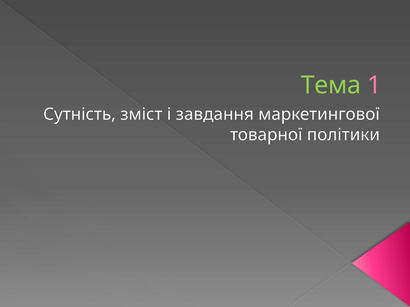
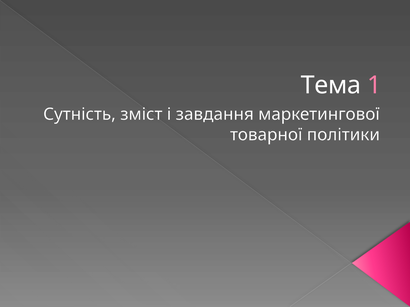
Тема colour: light green -> white (331, 85)
